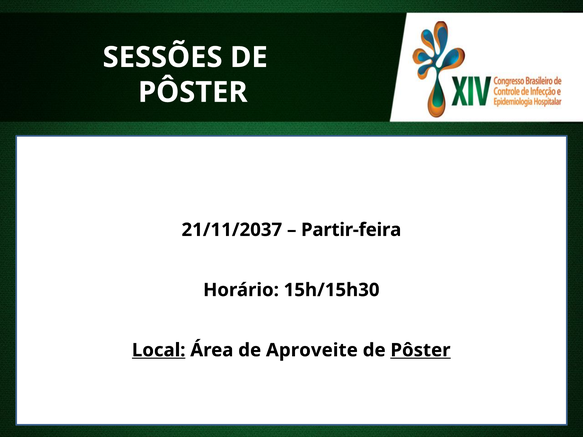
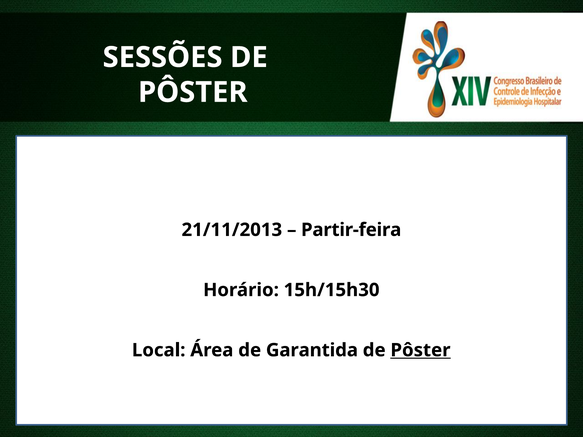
21/11/2037: 21/11/2037 -> 21/11/2013 (232, 230)
Local underline: present -> none (159, 350)
Aproveite: Aproveite -> Garantida (312, 350)
